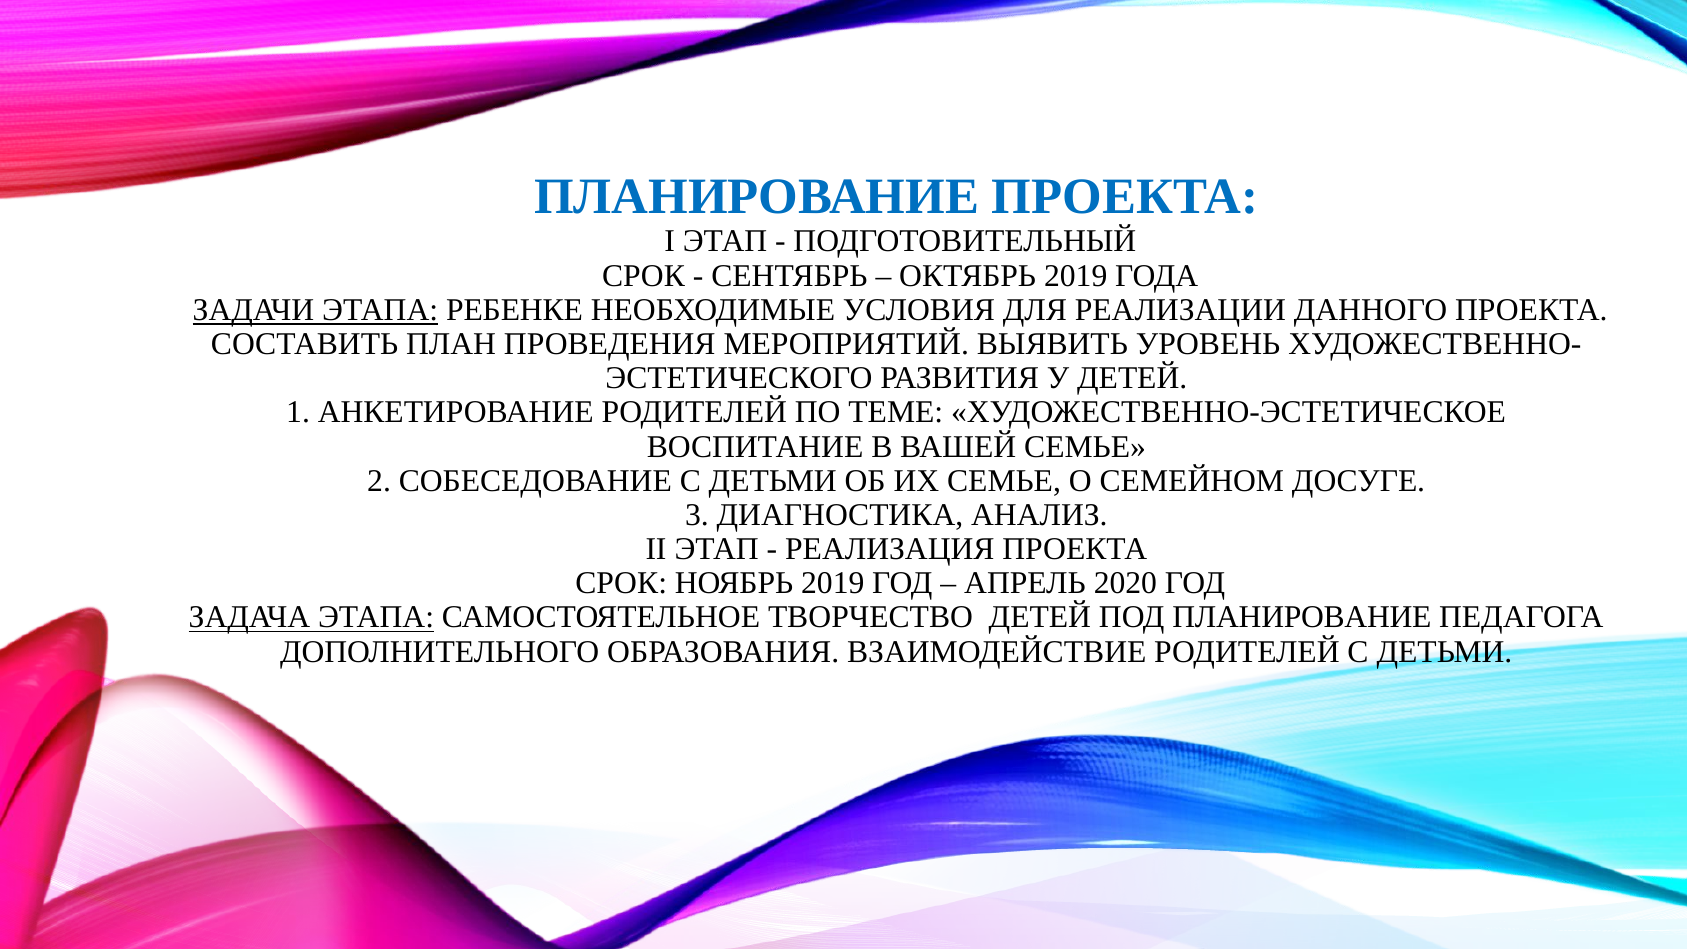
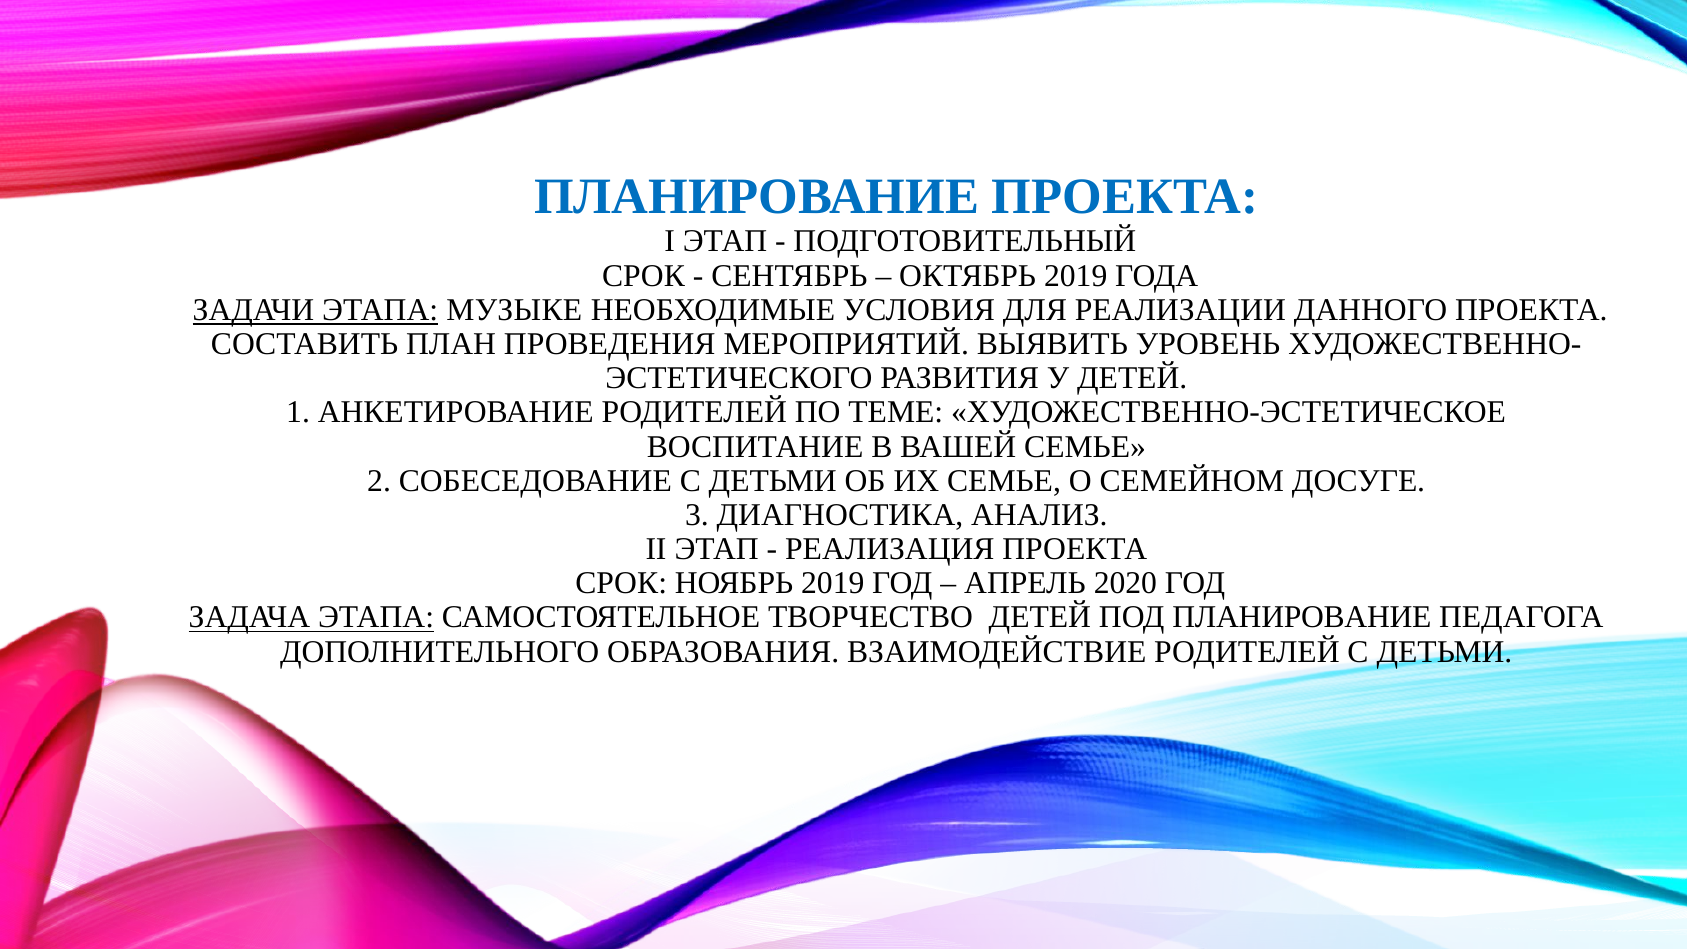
РЕБЕНКЕ: РЕБЕНКЕ -> МУЗЫКЕ (514, 310)
